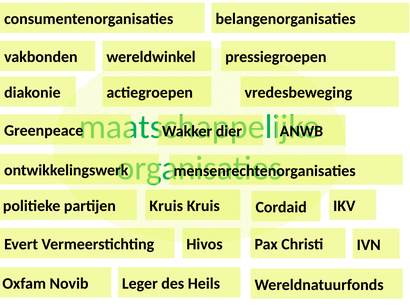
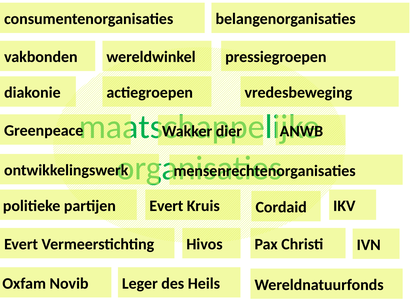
partijen Kruis: Kruis -> Evert (166, 205)
